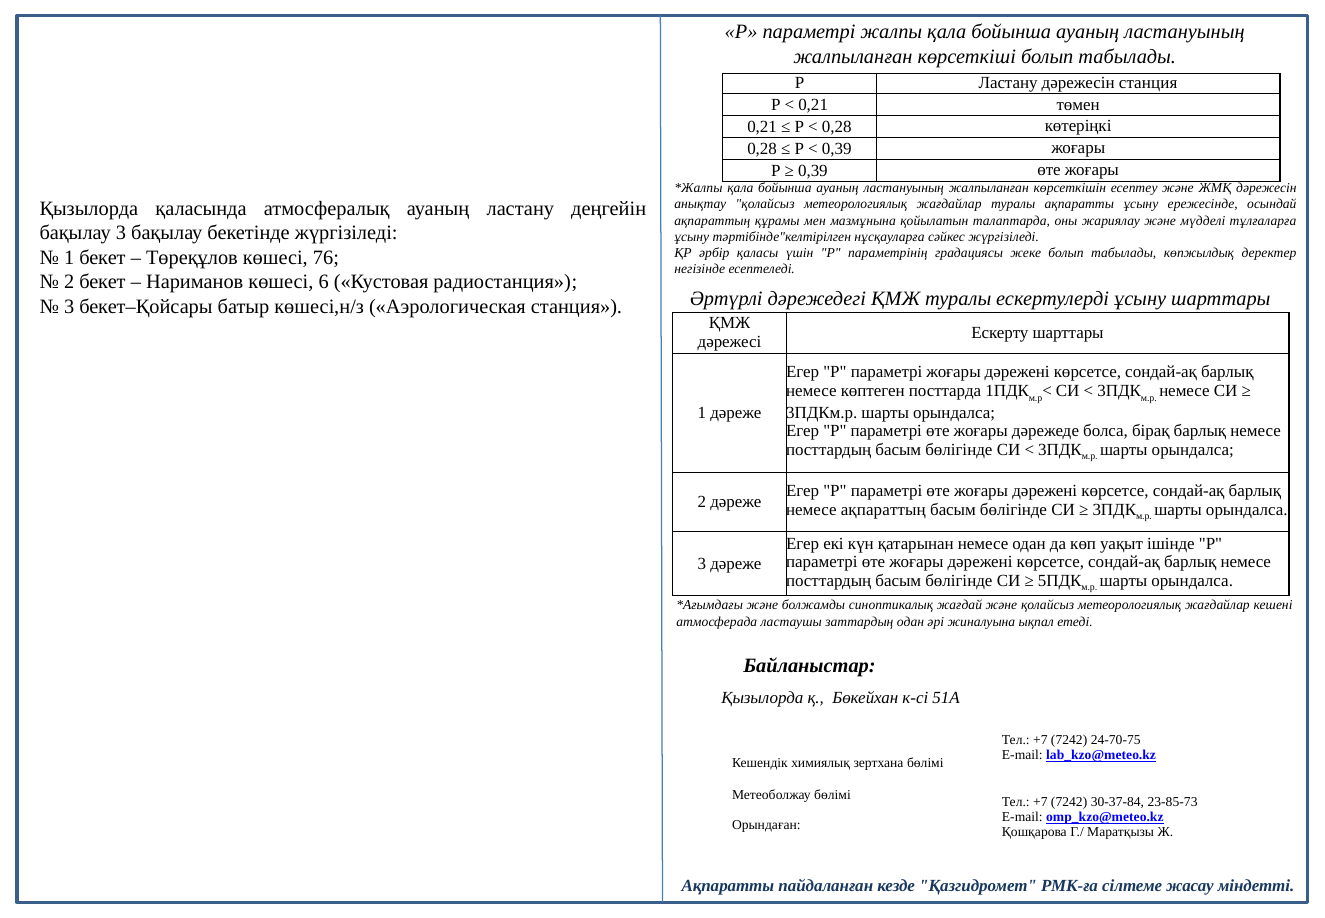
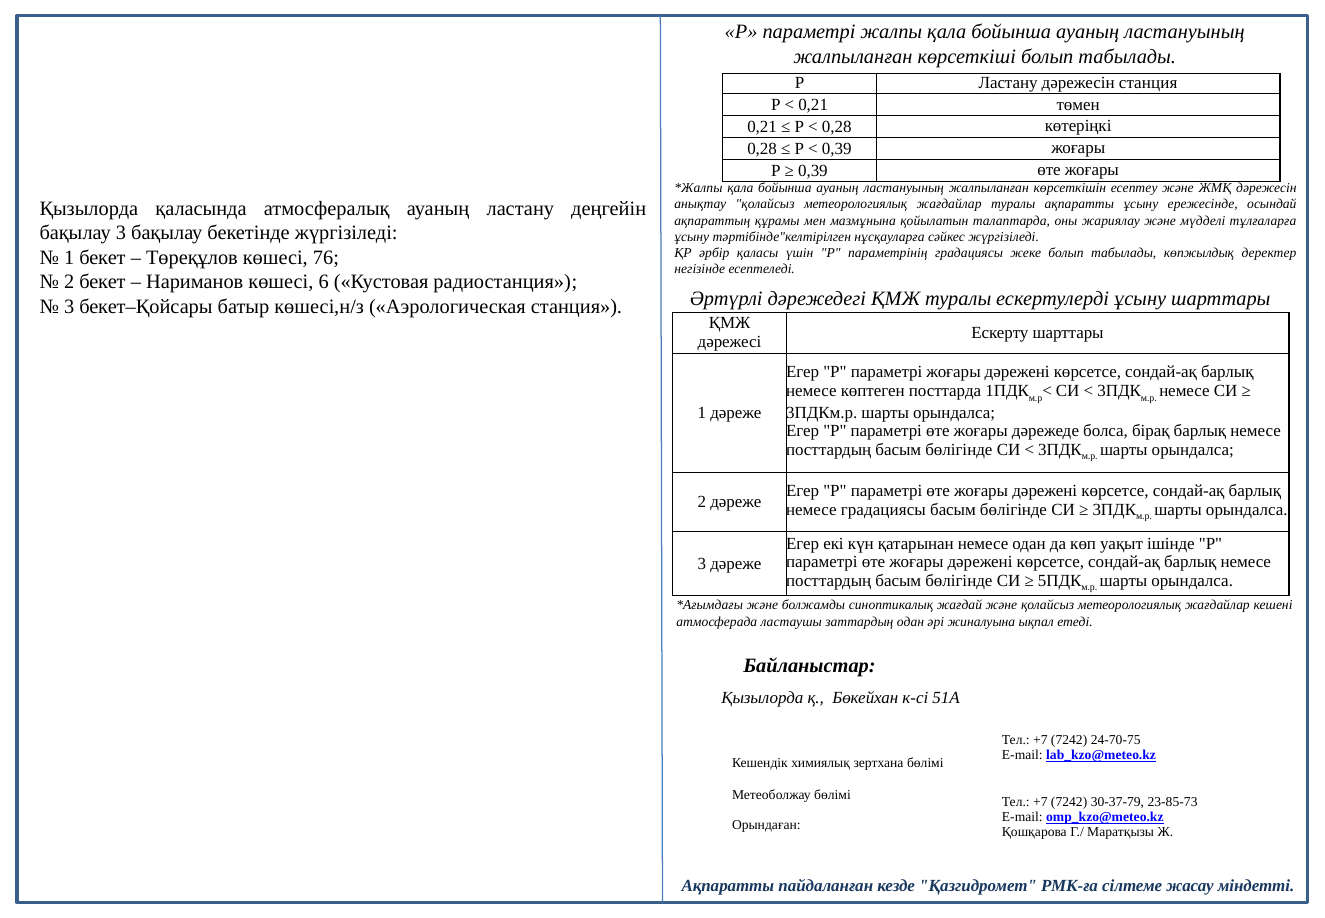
немесе ақпараттың: ақпараттың -> градациясы (883, 509)
30-37-84: 30-37-84 -> 30-37-79 (1117, 802)
